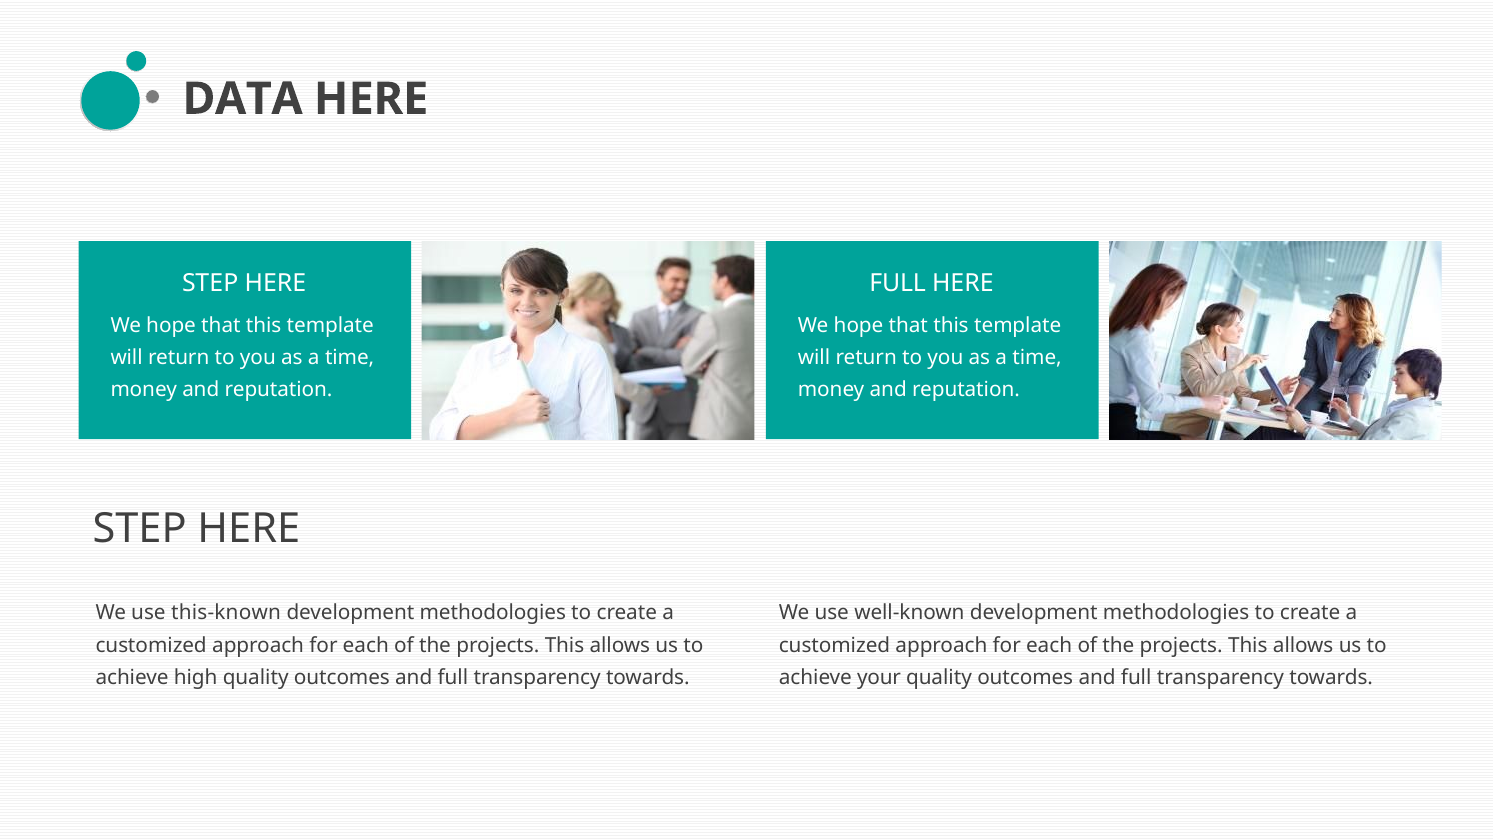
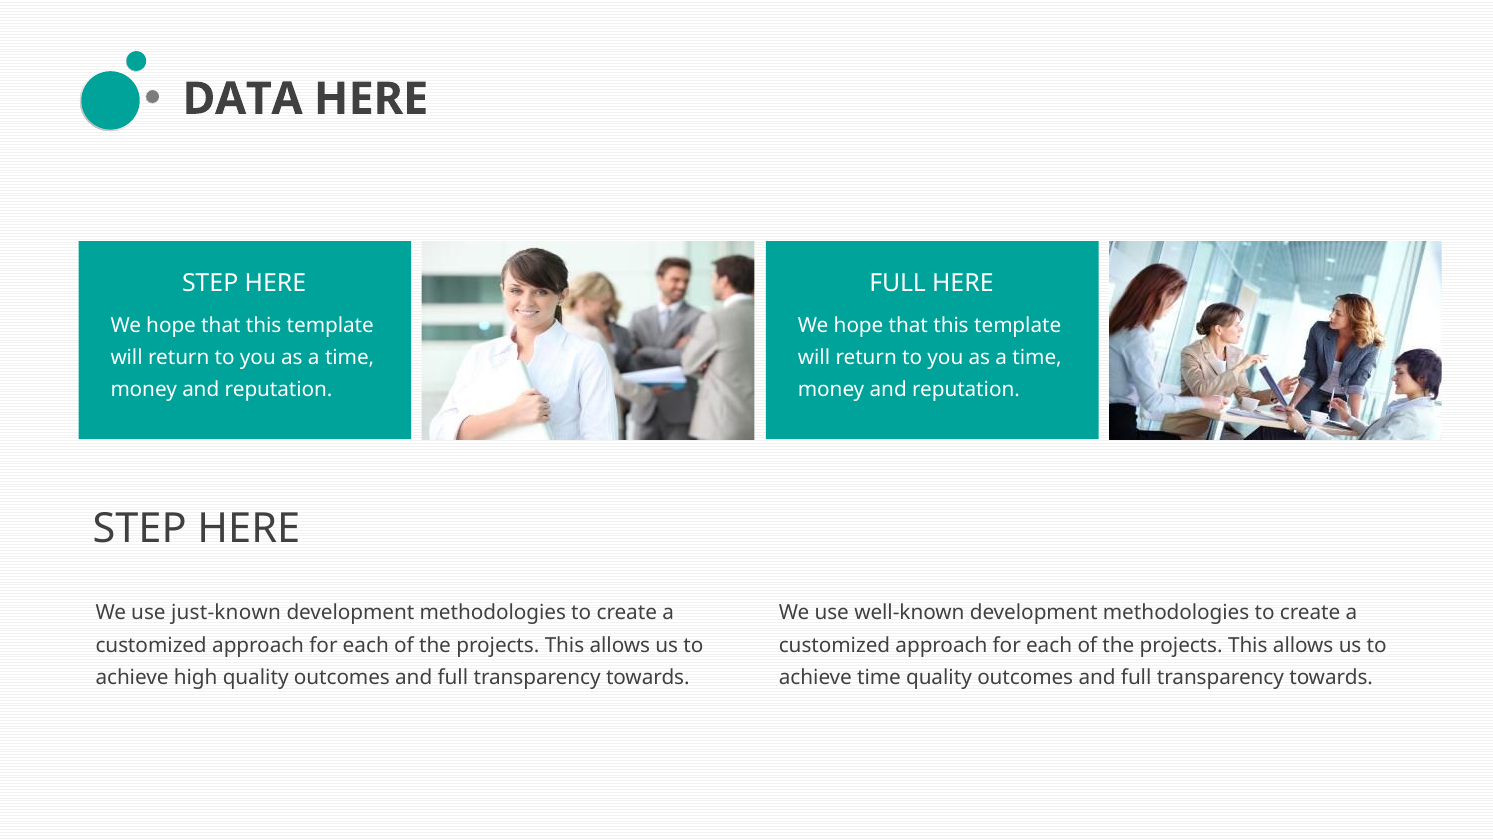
this-known: this-known -> just-known (226, 613)
achieve your: your -> time (879, 677)
